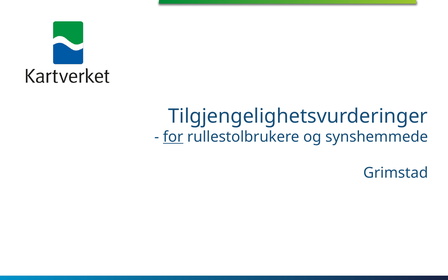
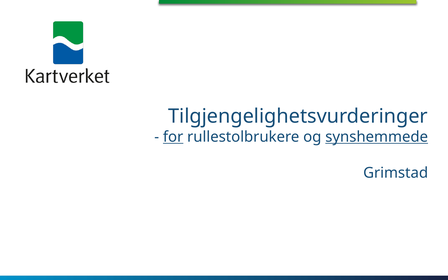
synshemmede underline: none -> present (377, 137)
